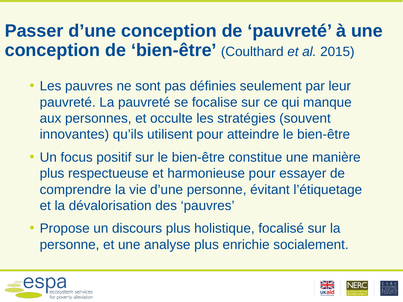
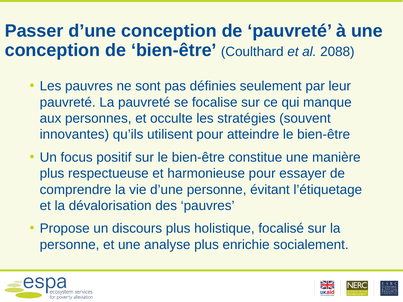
2015: 2015 -> 2088 (337, 52)
